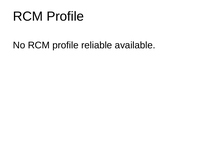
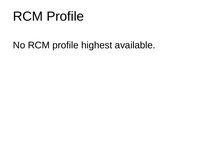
reliable: reliable -> highest (97, 45)
